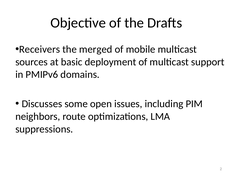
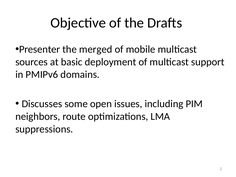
Receivers: Receivers -> Presenter (40, 49)
